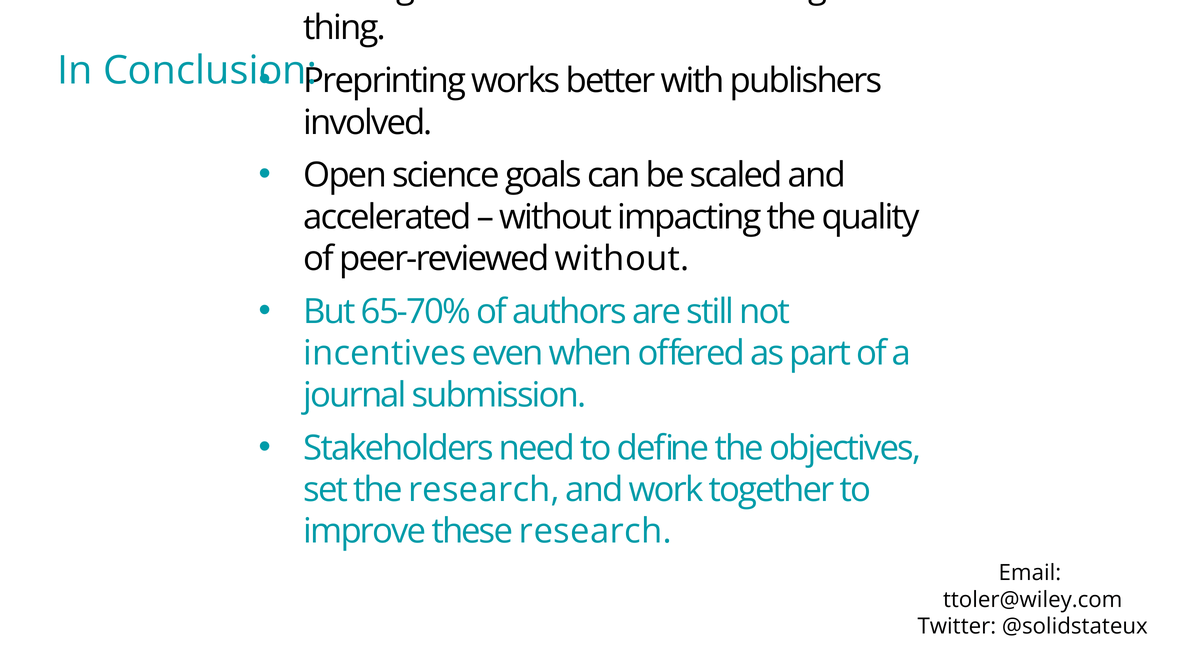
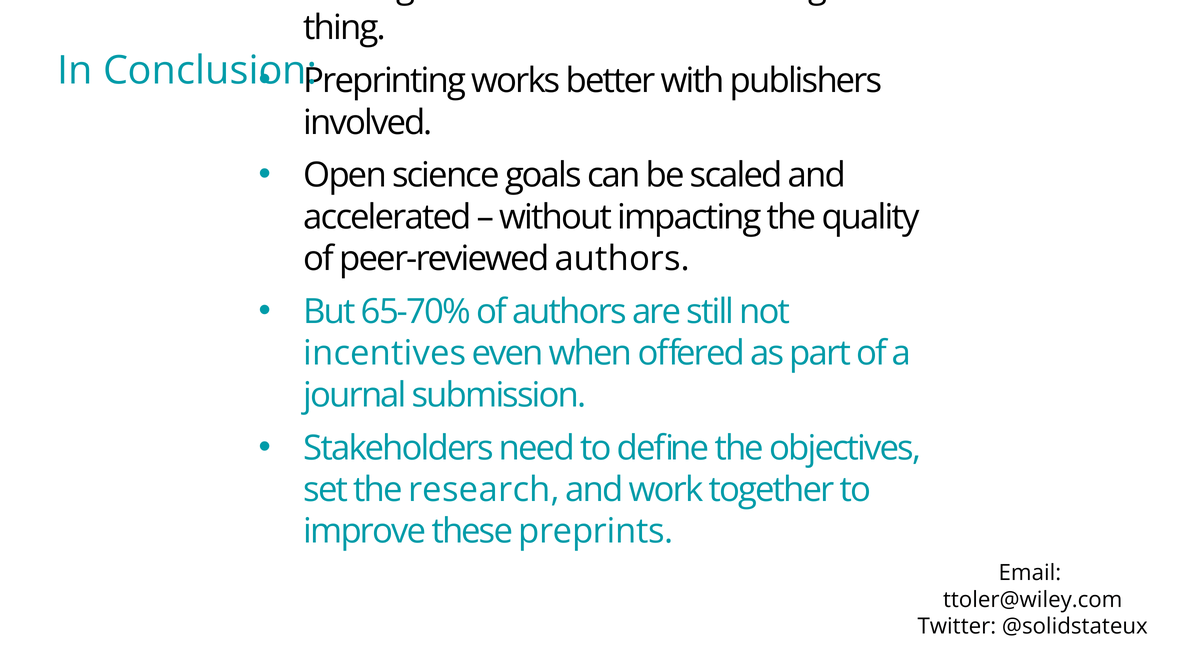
peer-reviewed without: without -> authors (622, 259)
these research: research -> preprints (596, 531)
